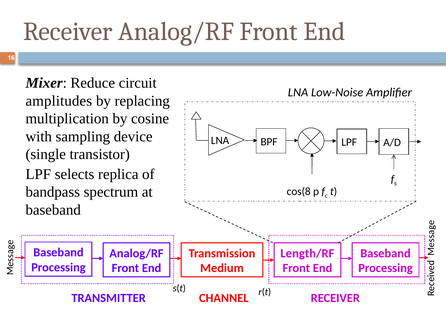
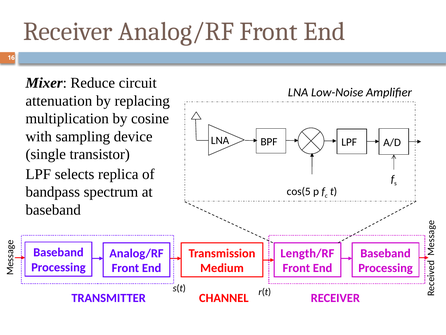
amplitudes: amplitudes -> attenuation (59, 101)
cos(8: cos(8 -> cos(5 (299, 191)
